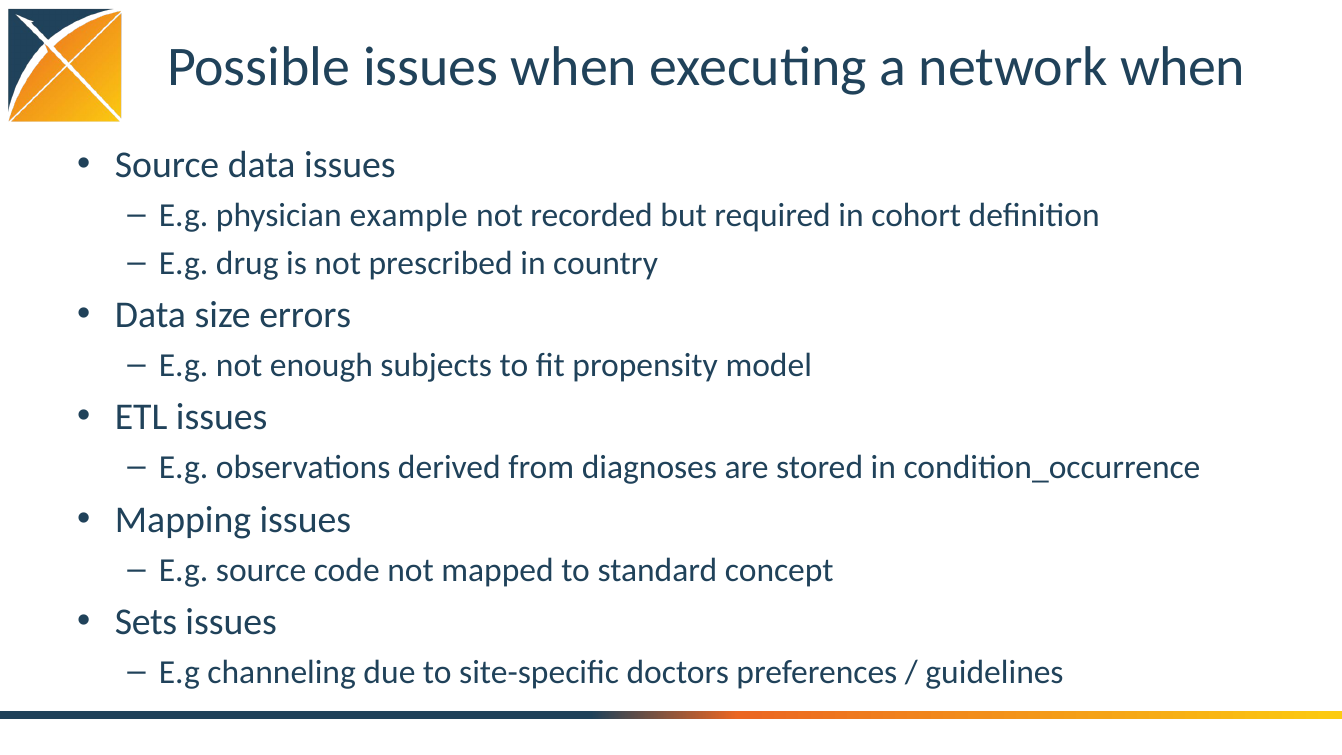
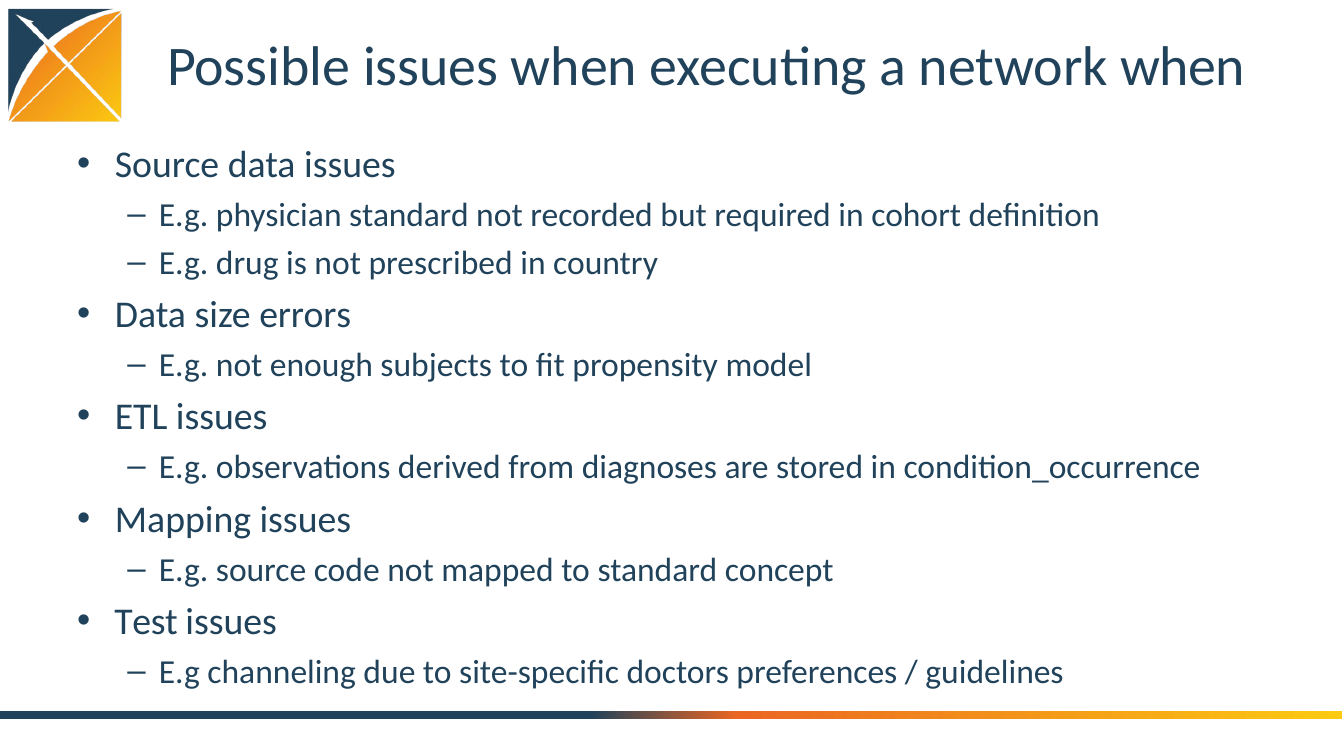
physician example: example -> standard (409, 215)
Sets: Sets -> Test (146, 622)
